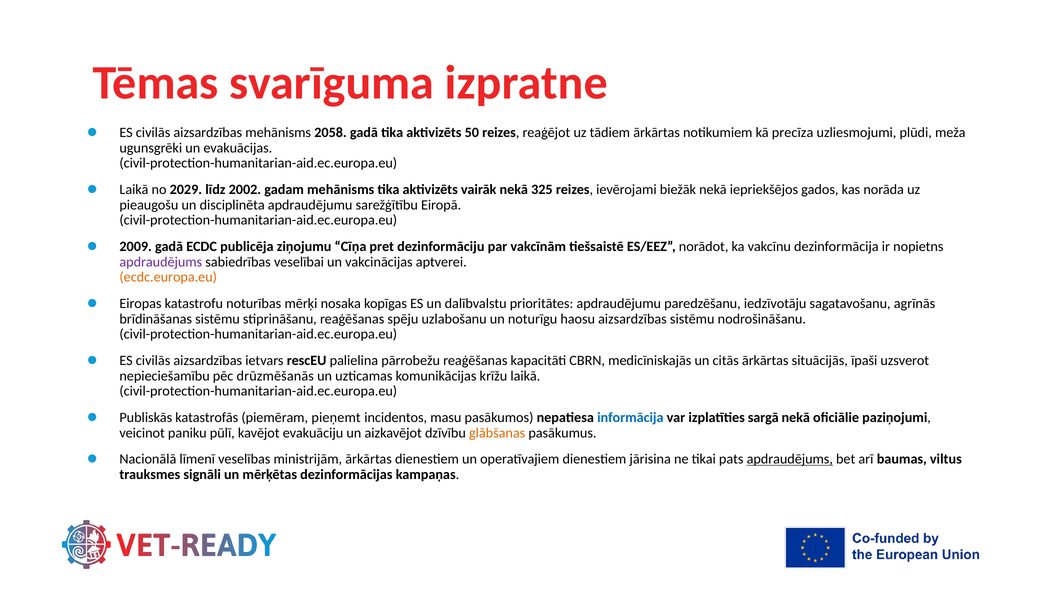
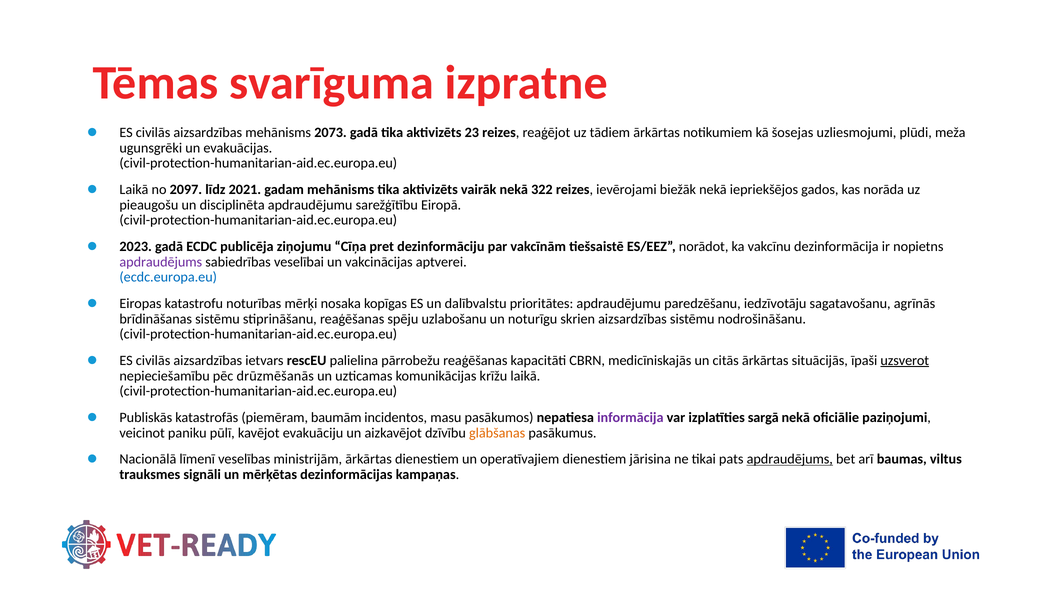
2058: 2058 -> 2073 (331, 132)
50: 50 -> 23 (472, 132)
precīza: precīza -> šosejas (793, 132)
2029: 2029 -> 2097 (186, 189)
2002: 2002 -> 2021 (245, 189)
325: 325 -> 322 (542, 189)
2009: 2009 -> 2023 (136, 247)
ecdc.europa.eu colour: orange -> blue (168, 277)
haosu: haosu -> skrien (578, 319)
uzsverot underline: none -> present (905, 361)
pieņemt: pieņemt -> baumām (336, 418)
informācija colour: blue -> purple (630, 418)
